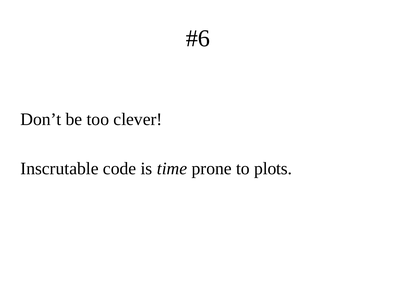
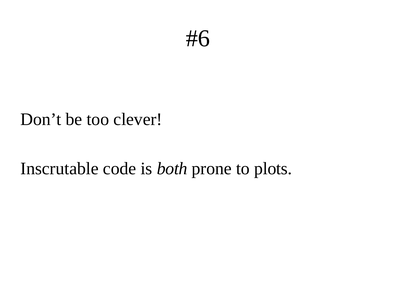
time: time -> both (172, 169)
